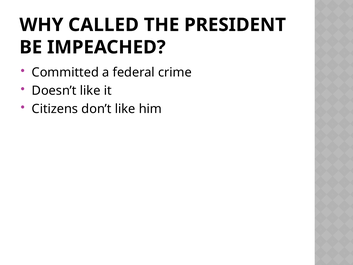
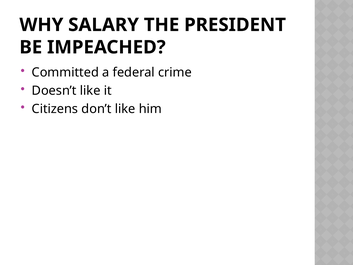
CALLED: CALLED -> SALARY (104, 25)
